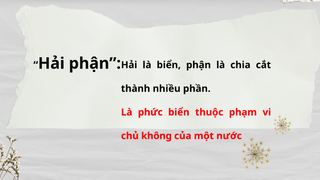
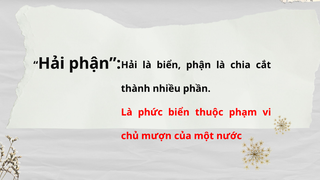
không: không -> mượn (156, 136)
